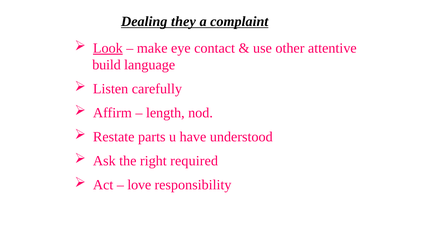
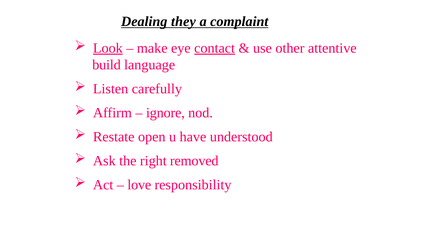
contact underline: none -> present (215, 48)
length: length -> ignore (165, 113)
parts: parts -> open (152, 137)
required: required -> removed (194, 161)
